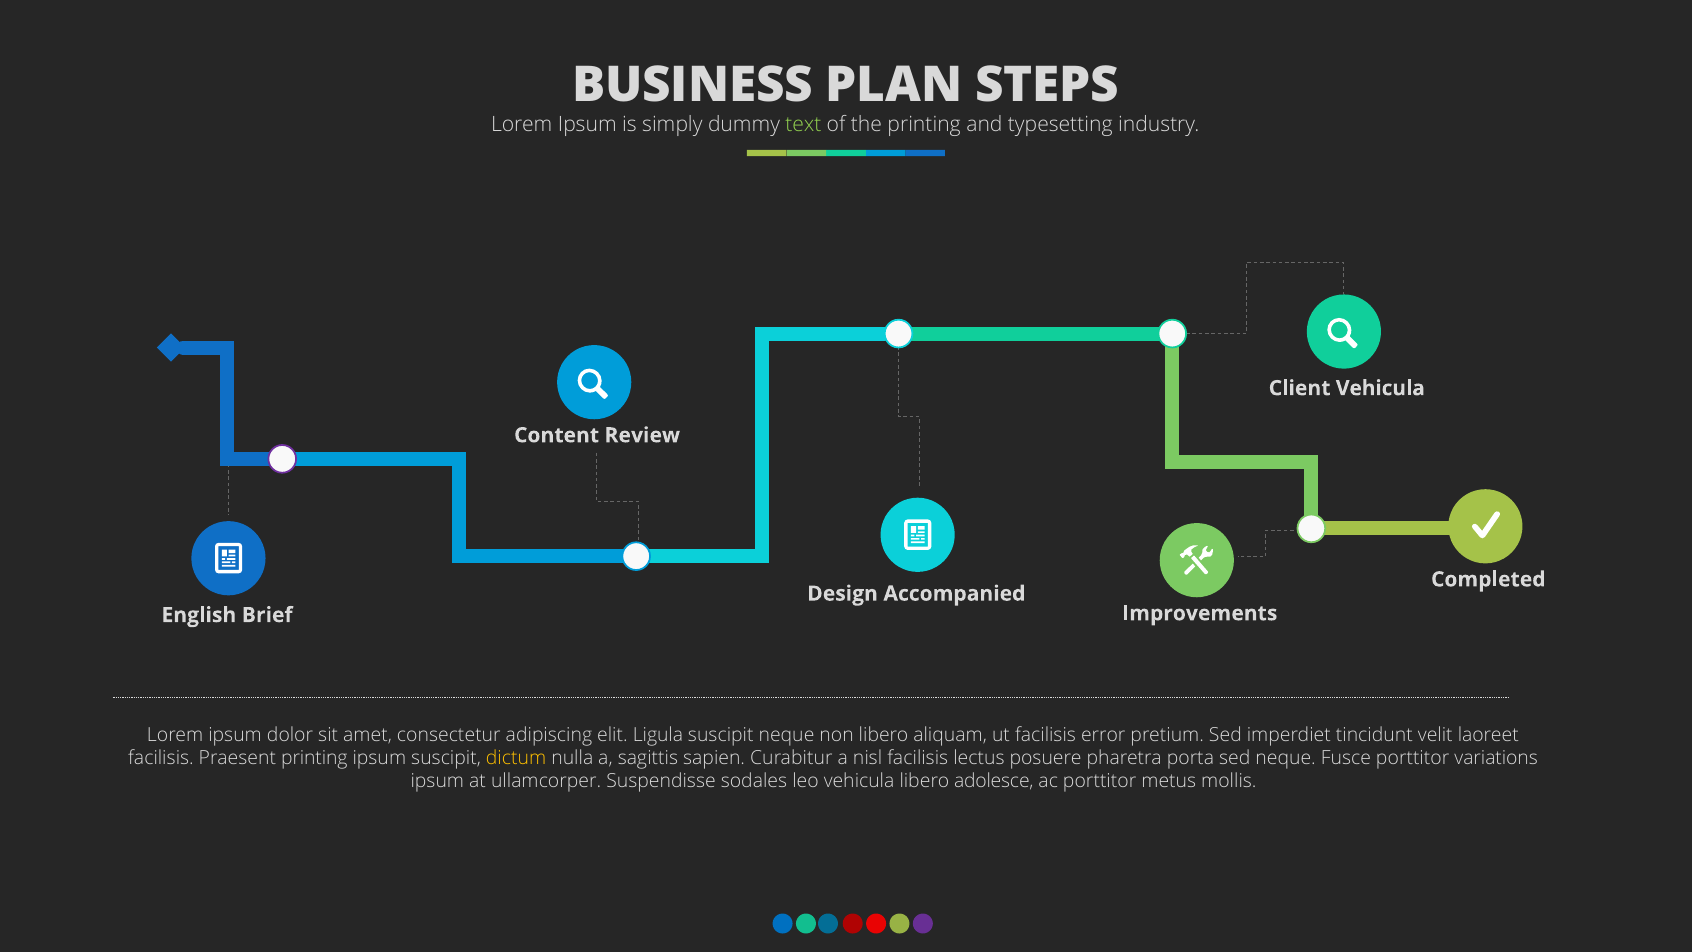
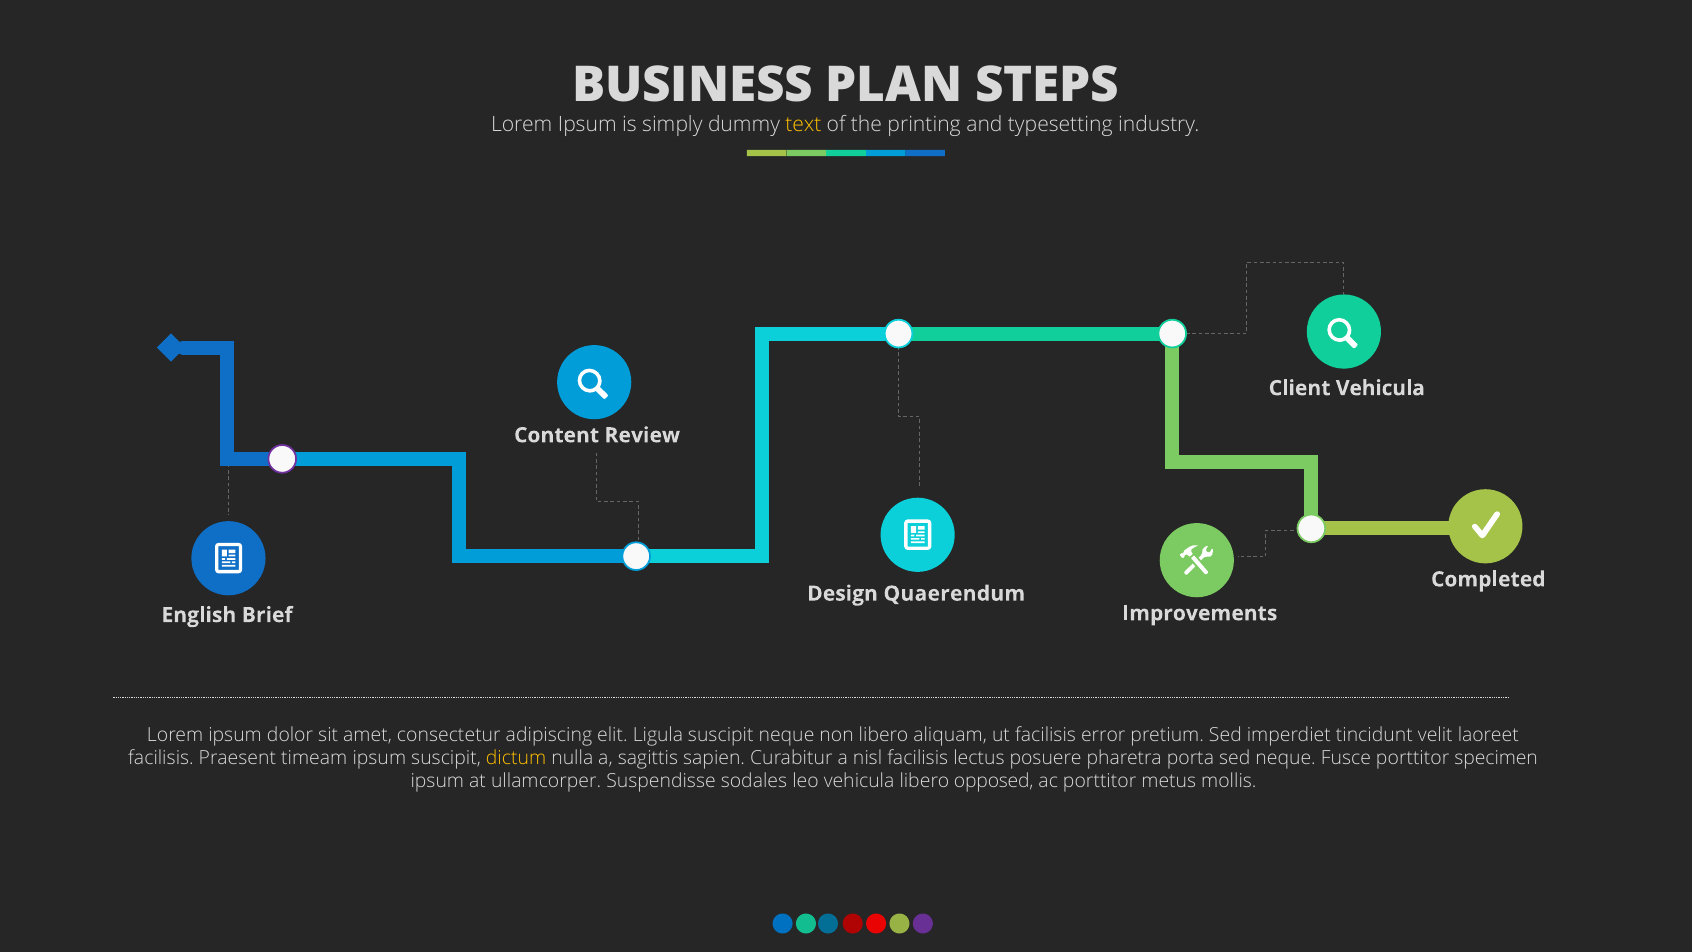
text colour: light green -> yellow (803, 124)
Accompanied: Accompanied -> Quaerendum (954, 593)
Praesent printing: printing -> timeam (314, 758)
variations: variations -> specimen (1496, 758)
adolesce: adolesce -> opposed (994, 781)
